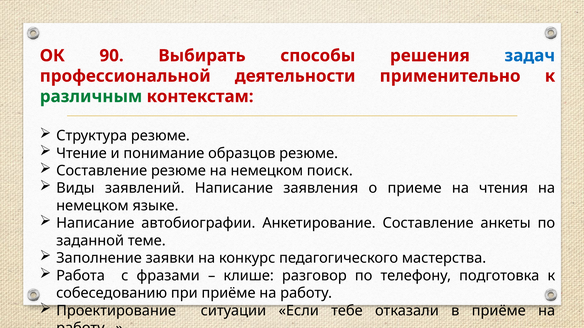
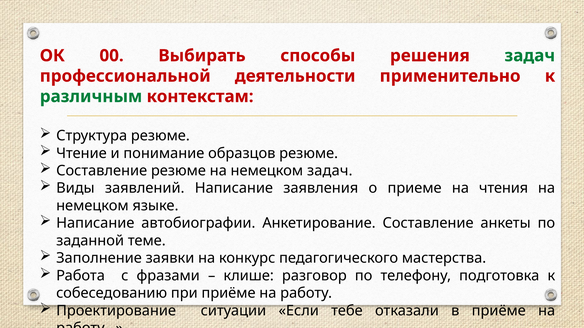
90: 90 -> 00 (112, 56)
задач colour: blue -> green (530, 56)
немецком поиск: поиск -> задач (330, 171)
